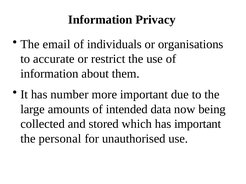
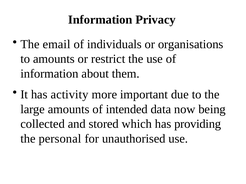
to accurate: accurate -> amounts (54, 59)
number: number -> activity (70, 95)
has important: important -> providing (198, 124)
